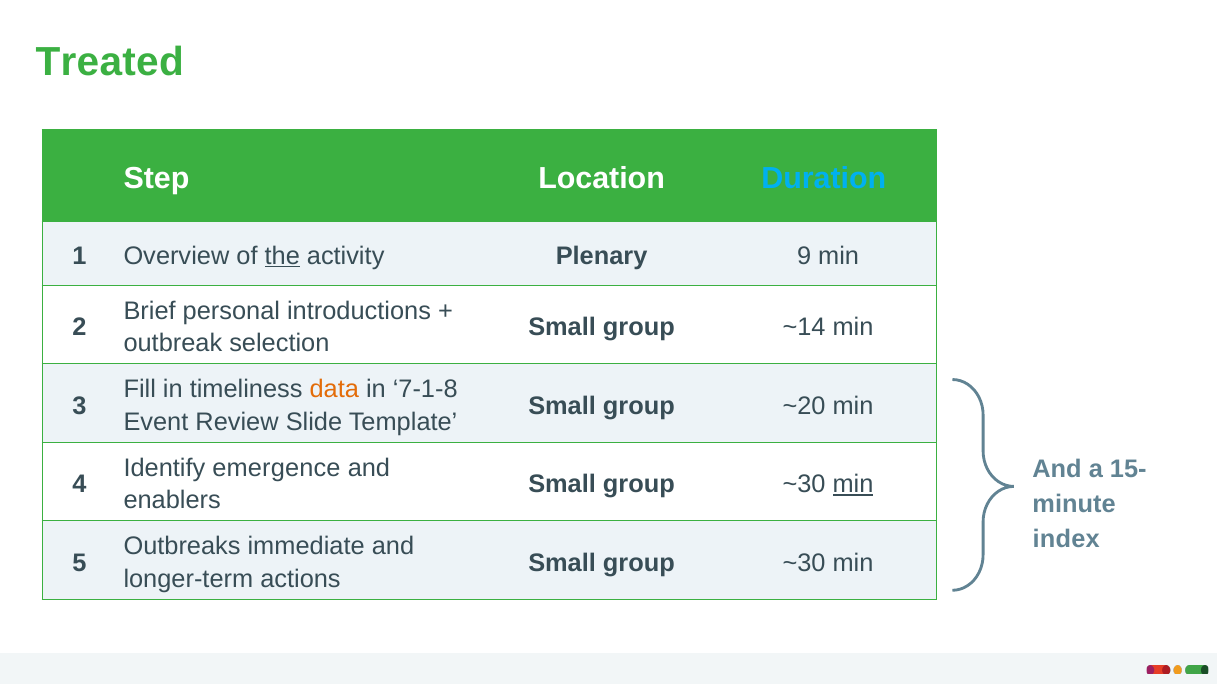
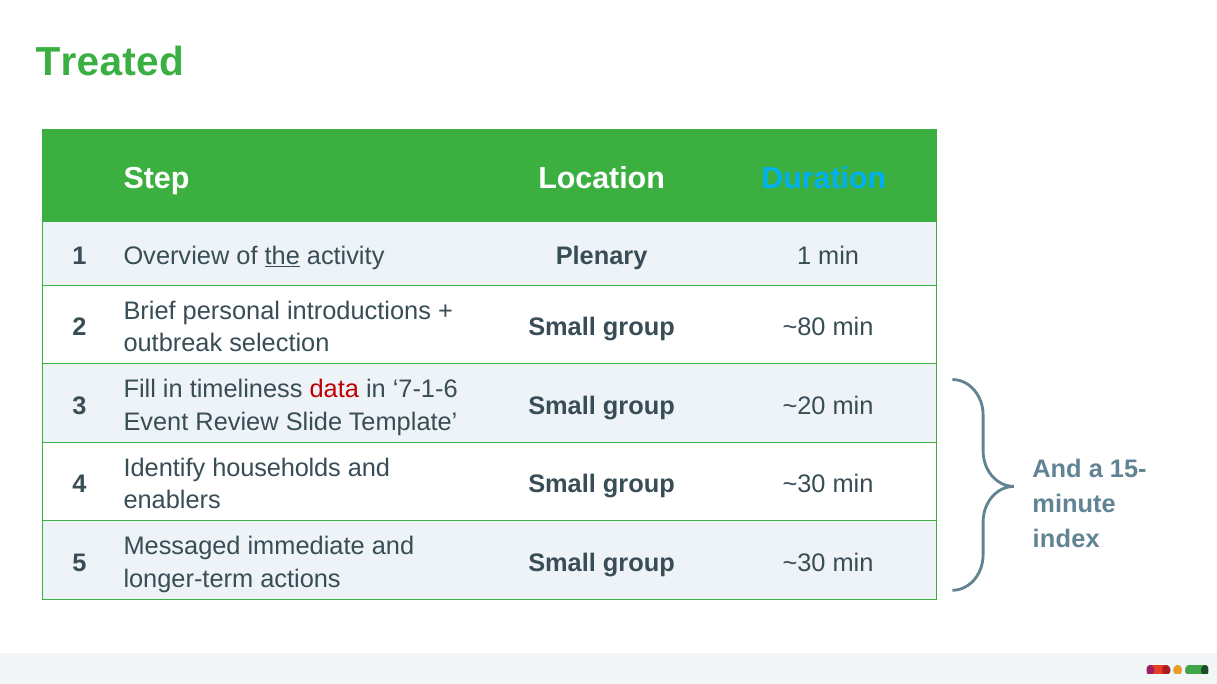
Plenary 9: 9 -> 1 (804, 256)
~14: ~14 -> ~80 (804, 327)
data colour: orange -> red (334, 390)
7-1-8: 7-1-8 -> 7-1-6 (425, 390)
emergence: emergence -> households (277, 468)
min underline: present -> none (853, 485)
Outbreaks: Outbreaks -> Messaged (182, 547)
